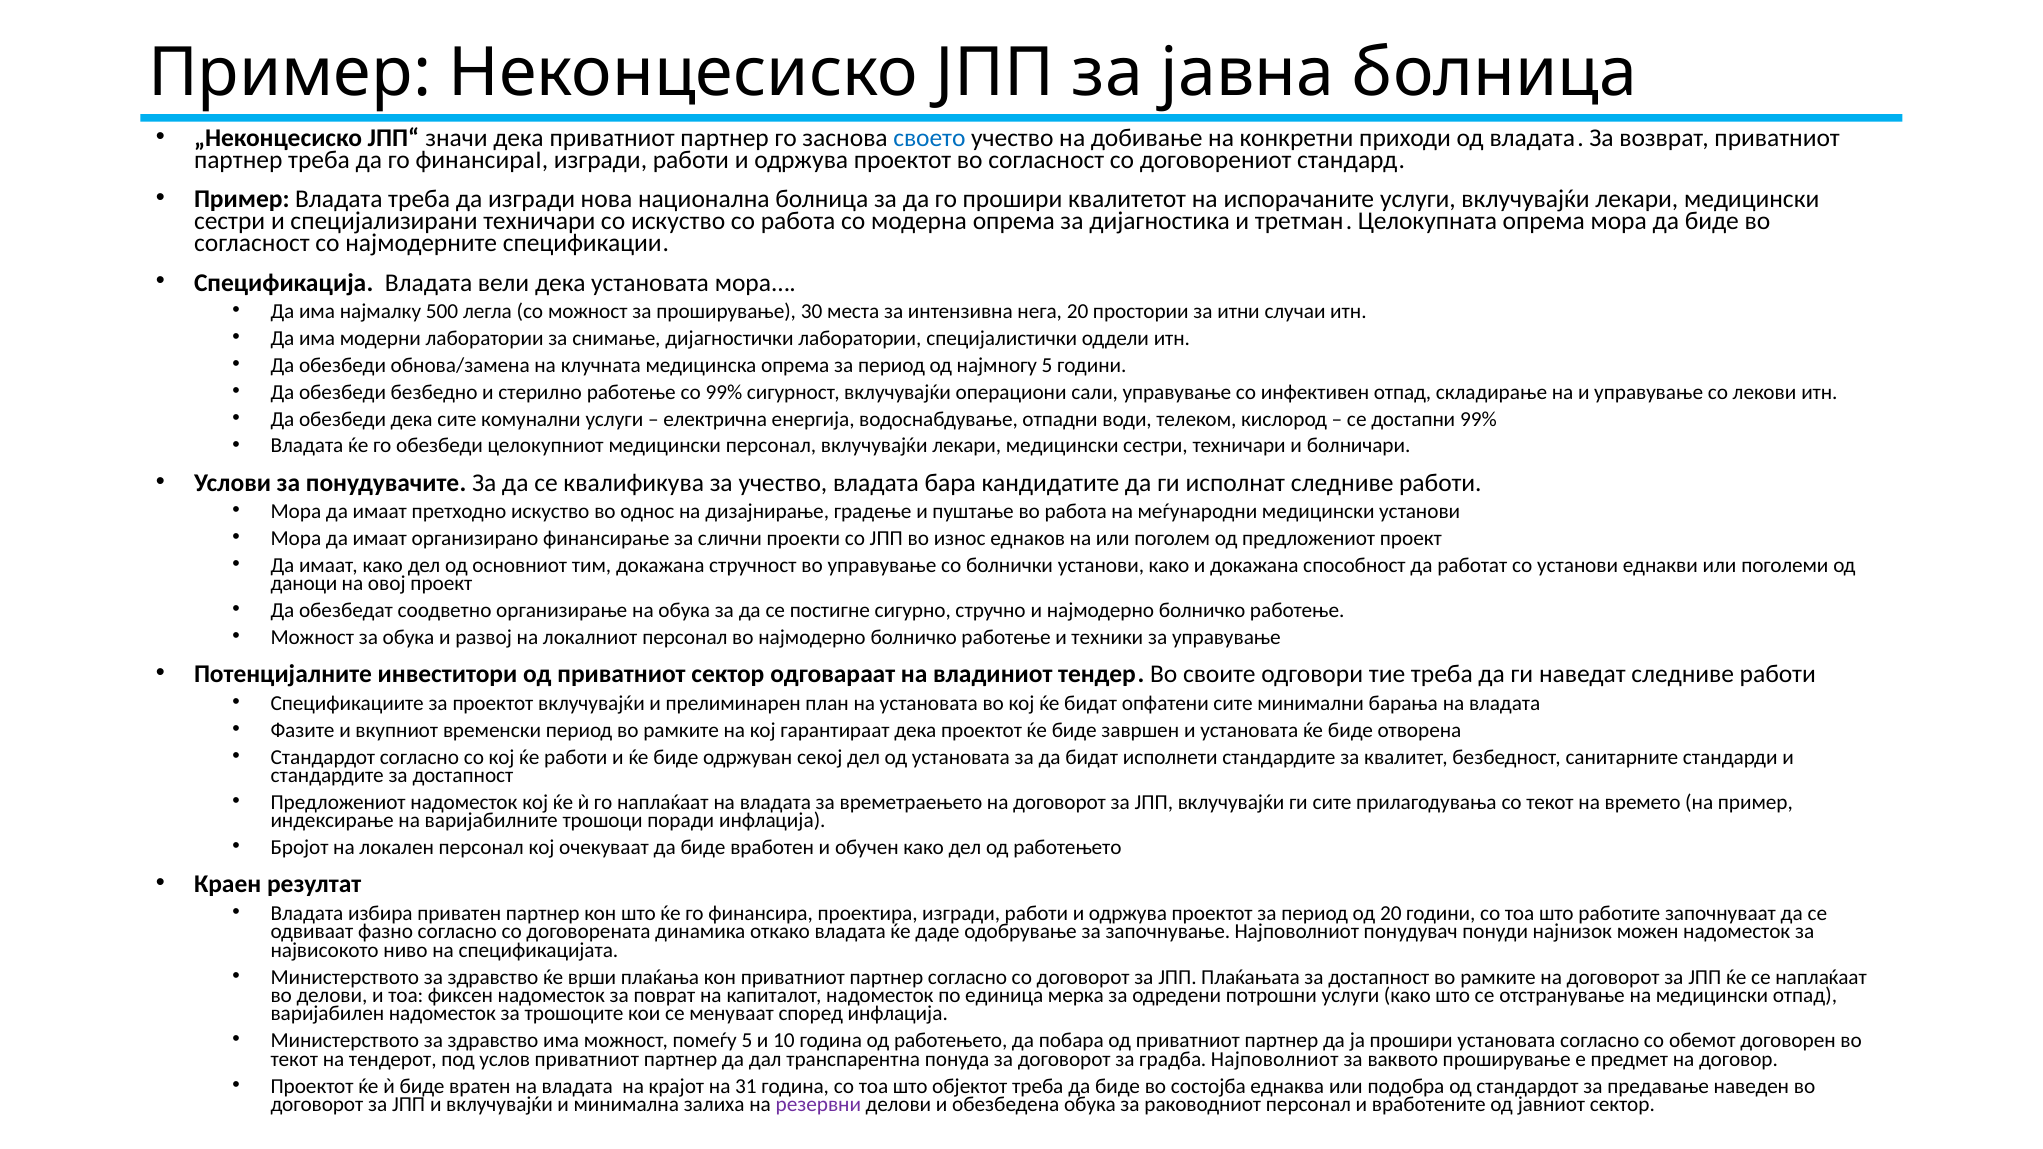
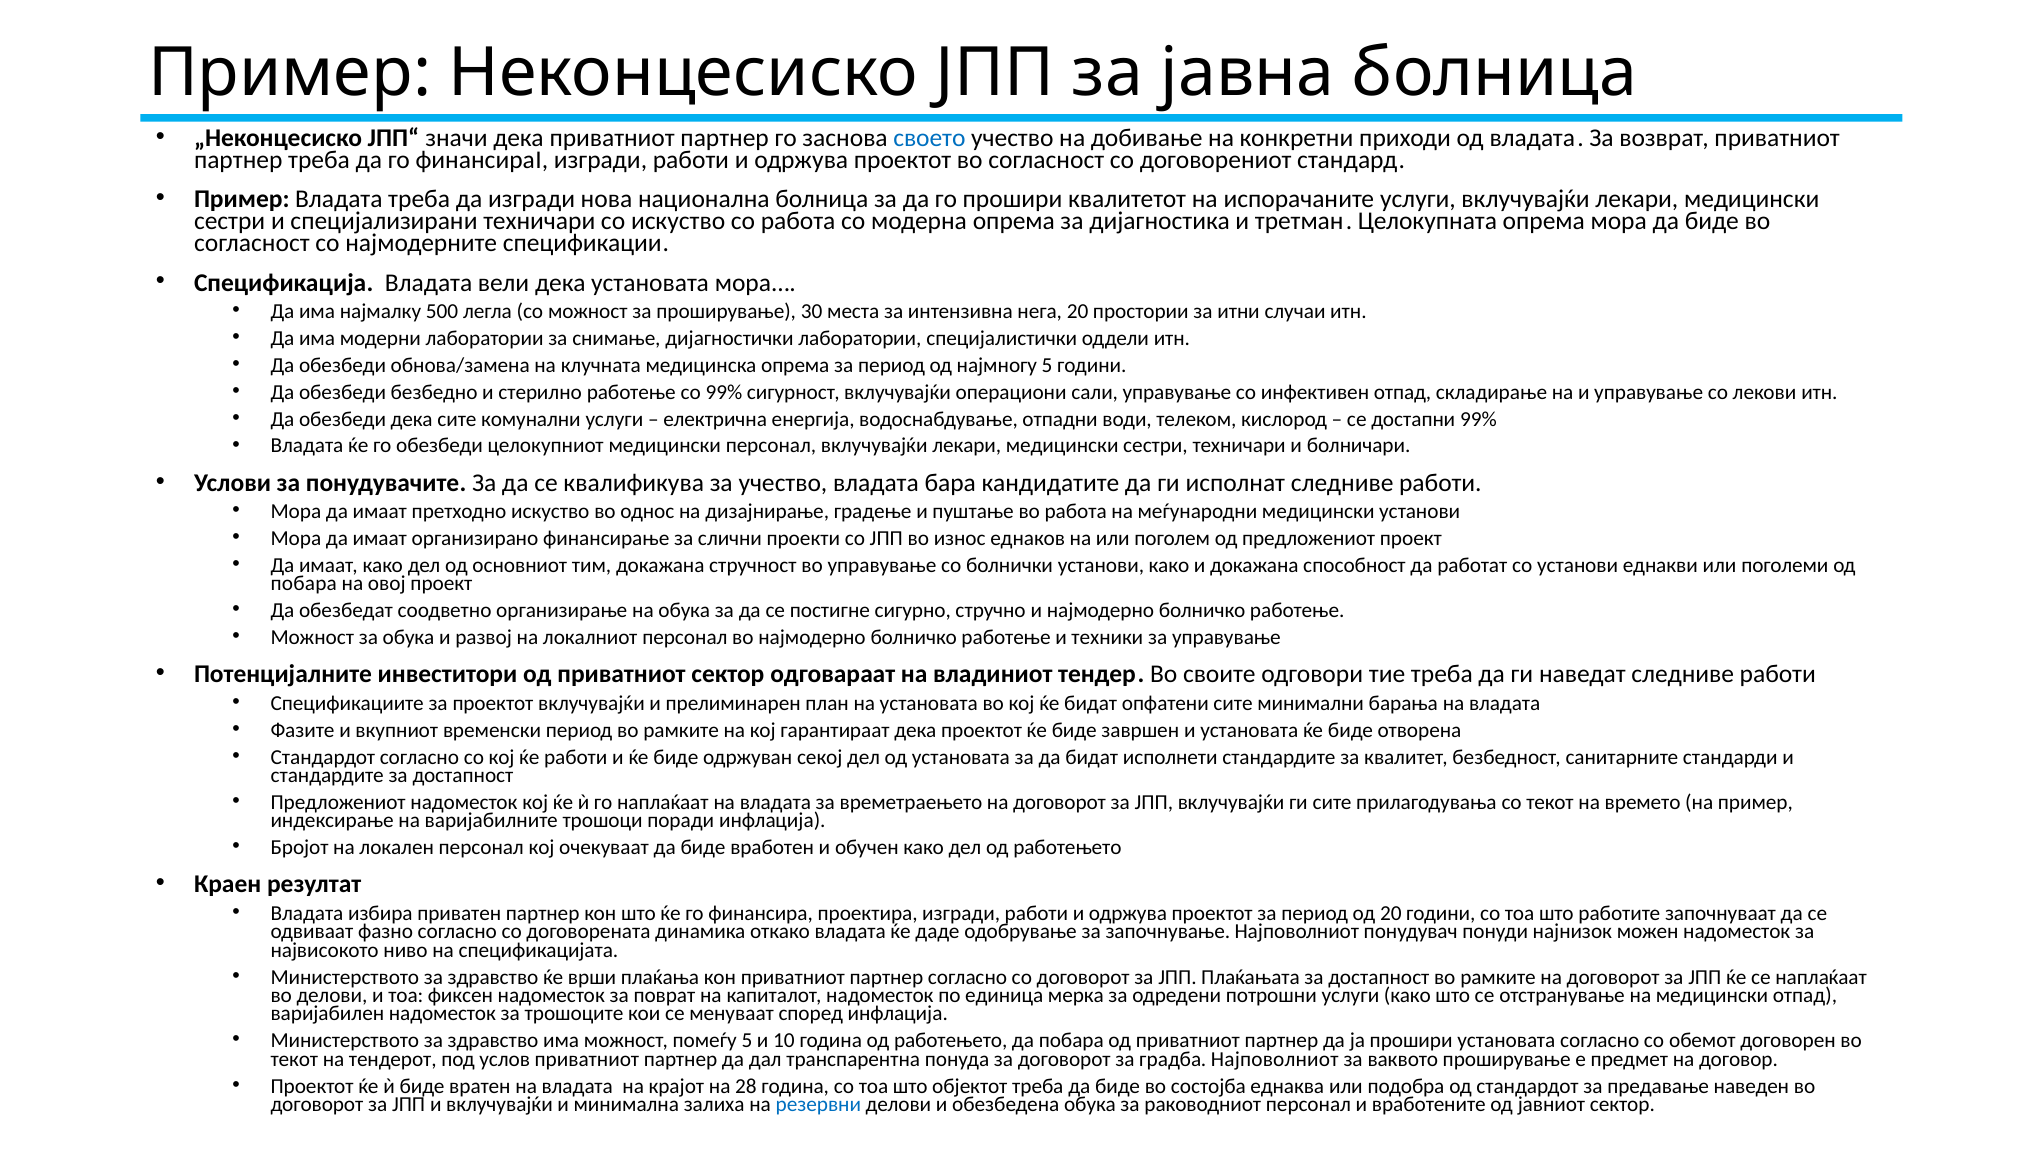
даноци: даноци -> побара (304, 584)
31: 31 -> 28 (746, 1086)
резервни colour: purple -> blue (818, 1105)
